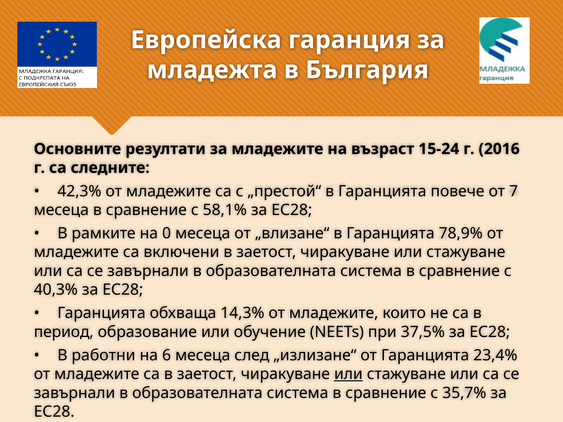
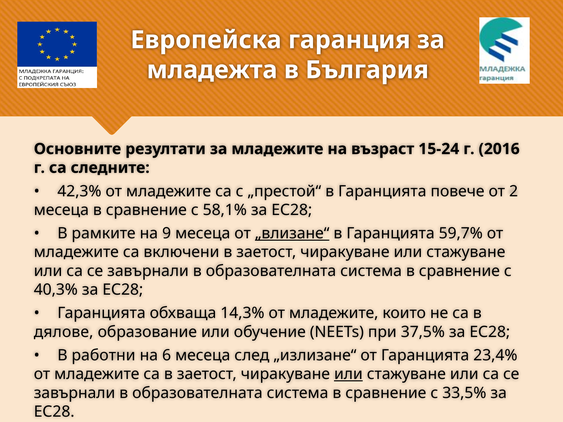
7: 7 -> 2 (514, 191)
0: 0 -> 9 (167, 234)
„влизане“ underline: none -> present (292, 234)
78,9%: 78,9% -> 59,7% (461, 234)
период: период -> дялове (64, 332)
35,7%: 35,7% -> 33,5% (464, 393)
